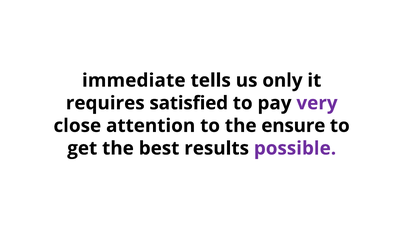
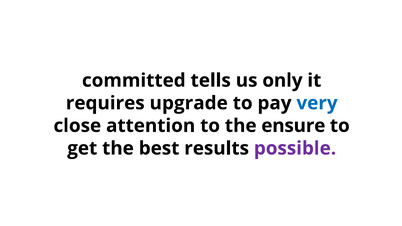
immediate: immediate -> committed (134, 81)
satisfied: satisfied -> upgrade (189, 103)
very colour: purple -> blue (317, 103)
